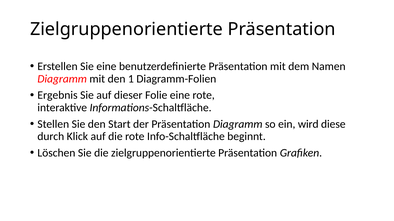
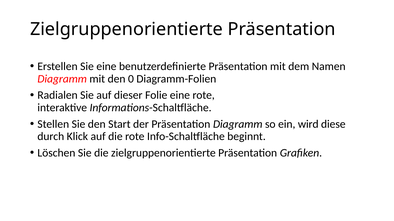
1: 1 -> 0 (131, 79)
Ergebnis: Ergebnis -> Radialen (58, 95)
